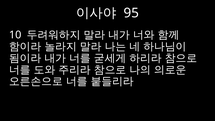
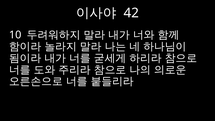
95: 95 -> 42 (131, 13)
